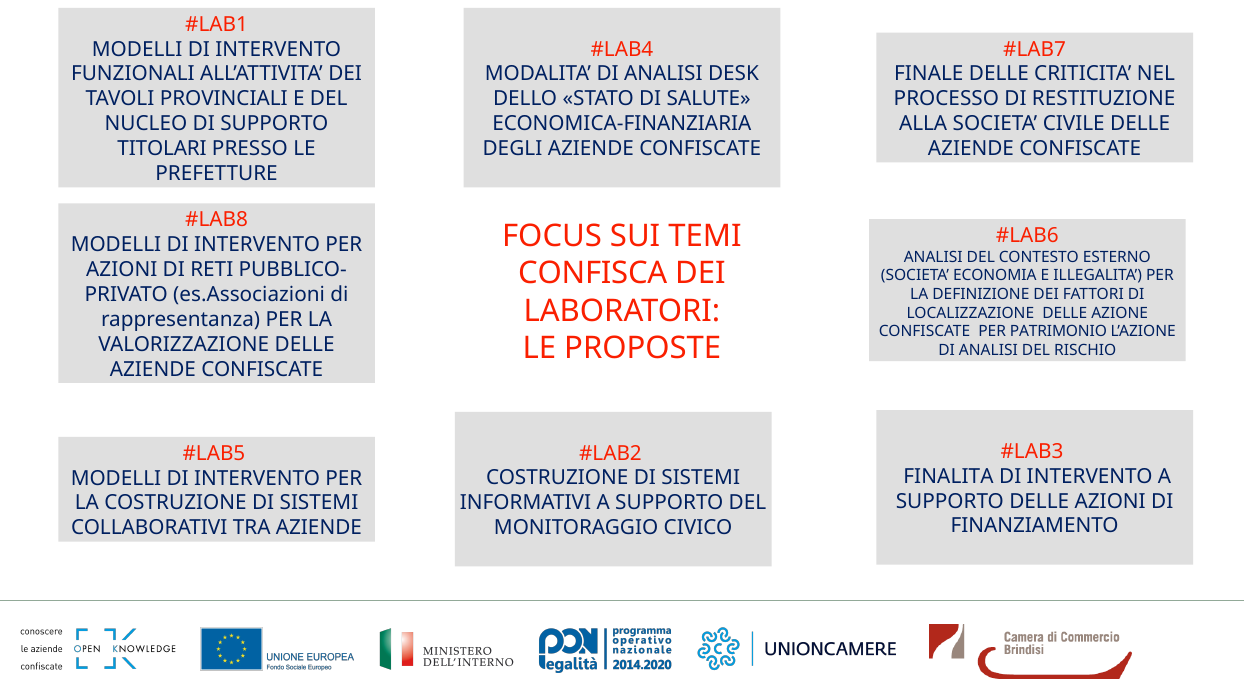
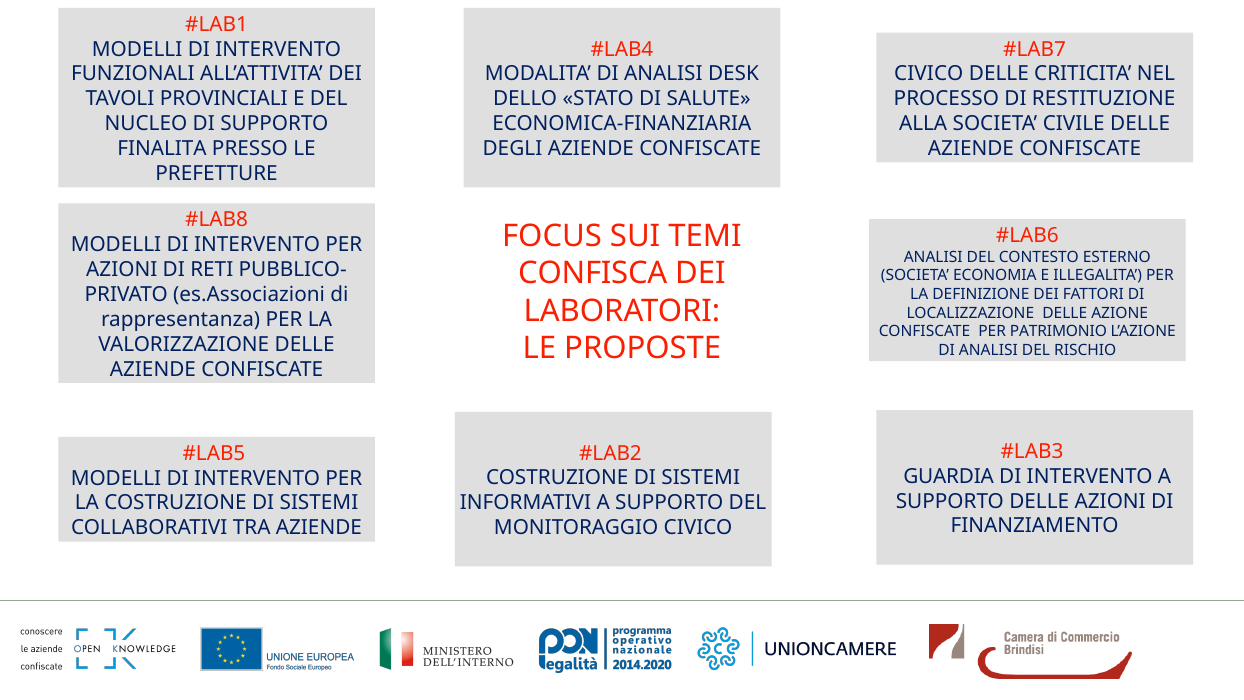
FINALE: FINALE -> CIVICO (929, 74)
TITOLARI: TITOLARI -> FINALITA (162, 149)
FINALITA: FINALITA -> GUARDIA (949, 476)
